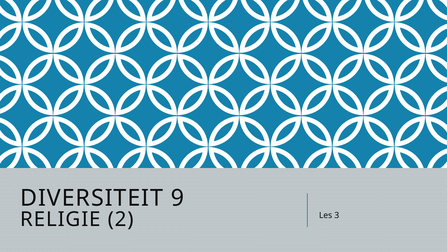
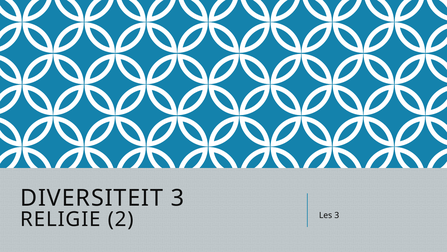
DIVERSITEIT 9: 9 -> 3 (178, 198)
